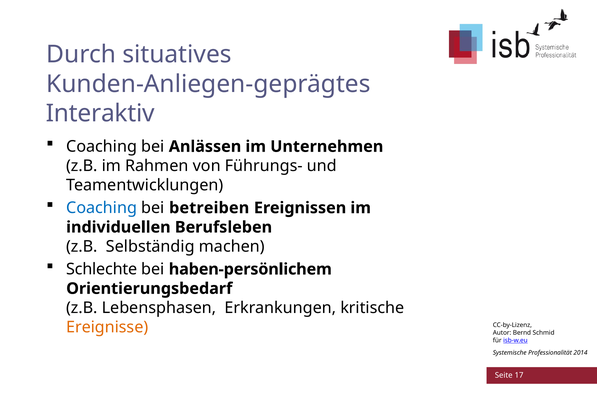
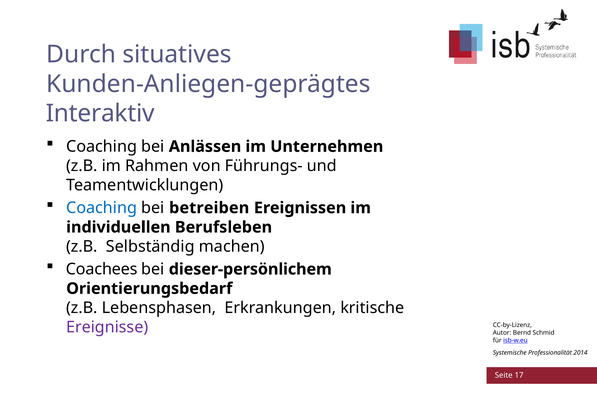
Schlechte: Schlechte -> Coachees (102, 269)
haben-persönlichem: haben-persönlichem -> dieser-persönlichem (250, 269)
Ereignisse colour: orange -> purple (107, 327)
